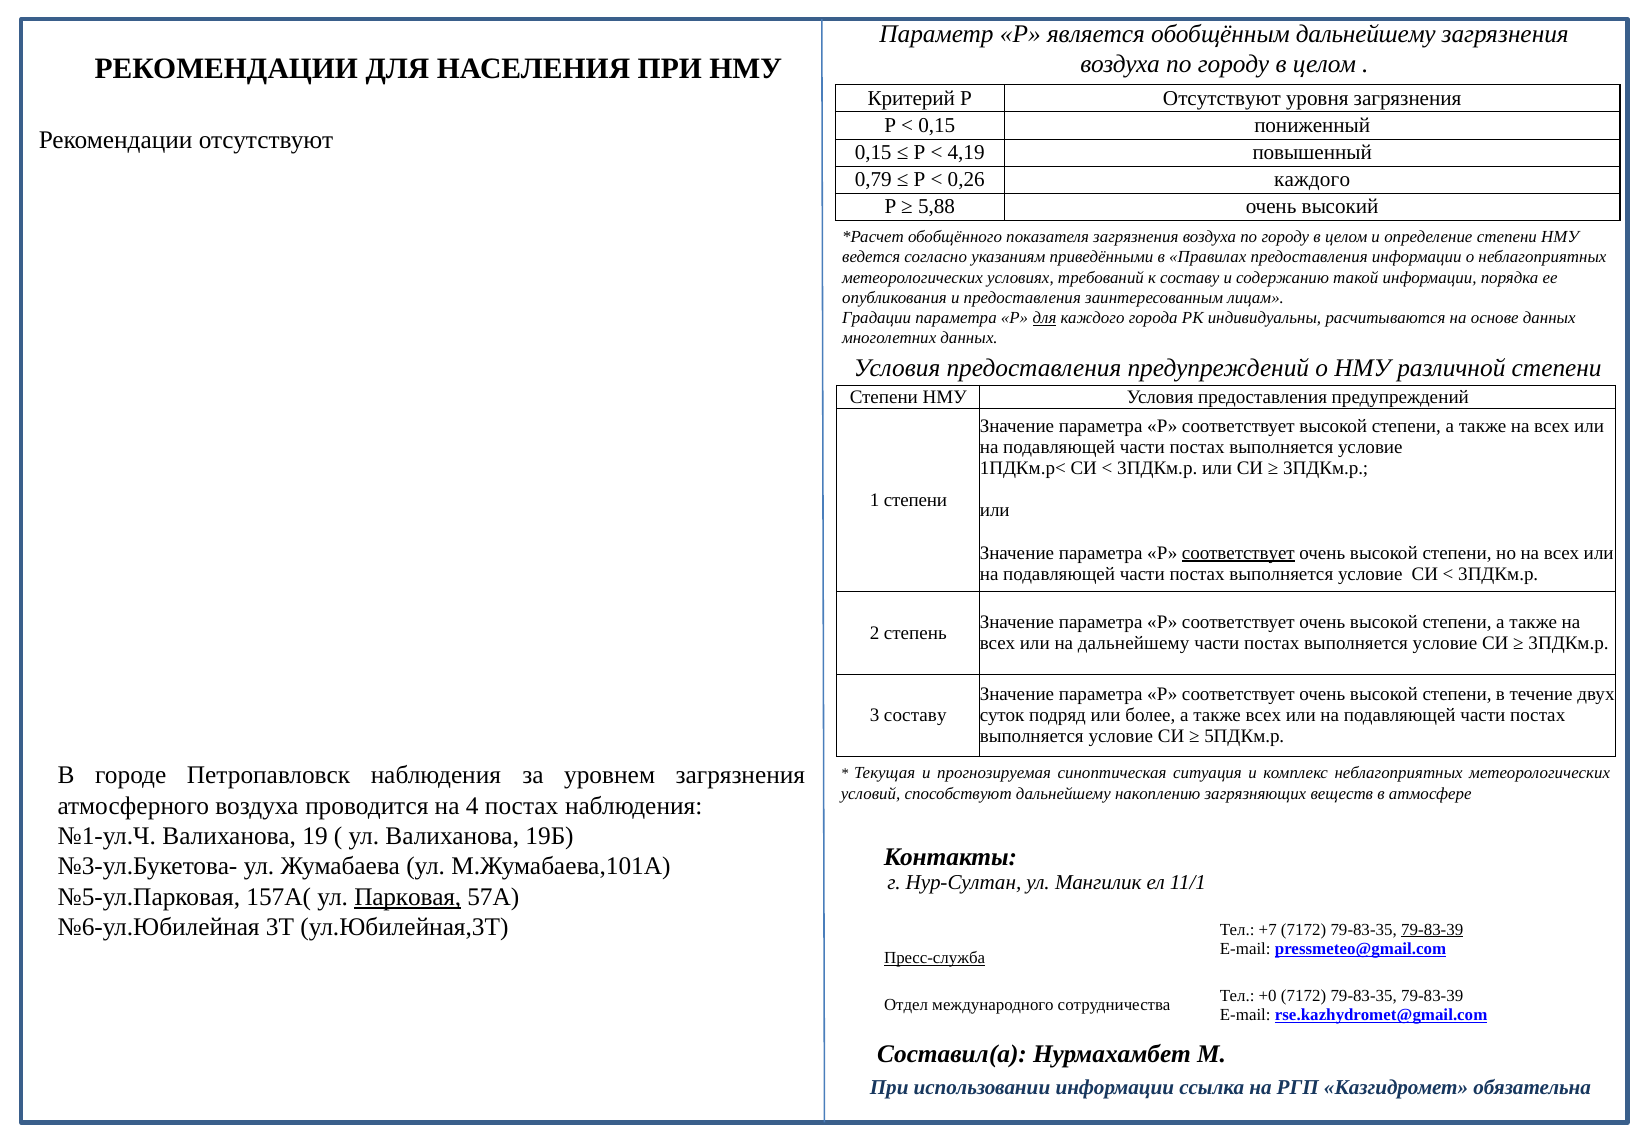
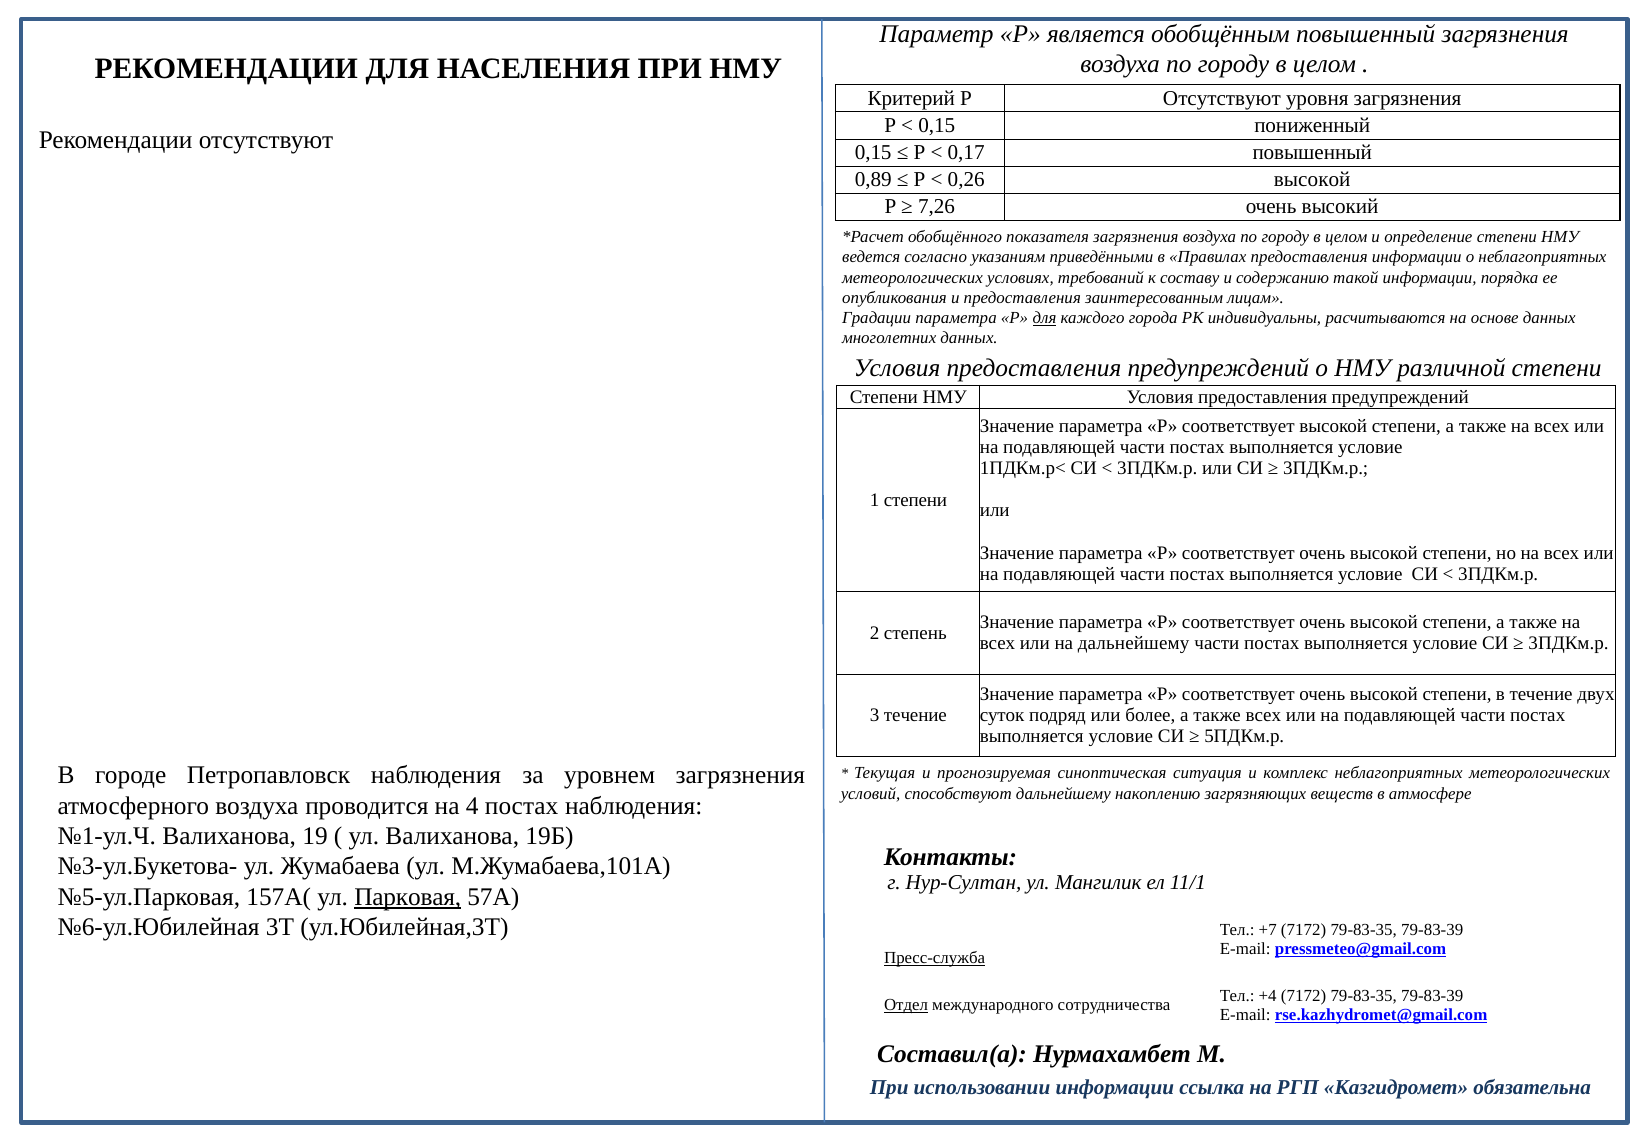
обобщённым дальнейшему: дальнейшему -> повышенный (1366, 34)
4,19: 4,19 -> 0,17 (966, 152)
0,79: 0,79 -> 0,89 (873, 180)
0,26 каждого: каждого -> высокой (1312, 180)
5,88: 5,88 -> 7,26 (937, 207)
соответствует underline: present -> none (1238, 553)
3 составу: составу -> течение (915, 715)
79-83-39 underline: present -> none (1432, 929)
+0: +0 -> +4 (1268, 995)
Отдел underline: none -> present (906, 1005)
